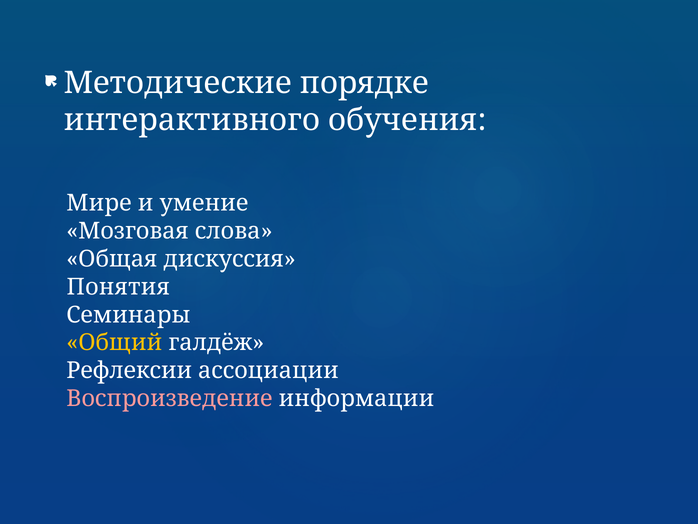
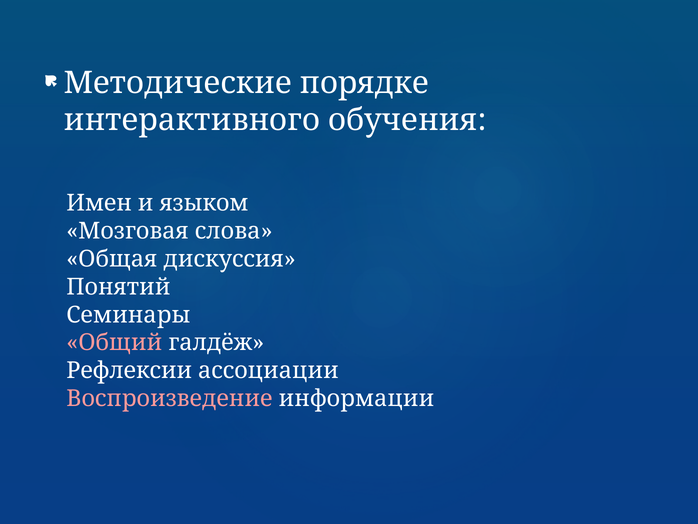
Мире: Мире -> Имен (99, 203)
умение: умение -> языком (204, 203)
Понятия: Понятия -> Понятий (118, 287)
Общий colour: yellow -> pink (114, 342)
